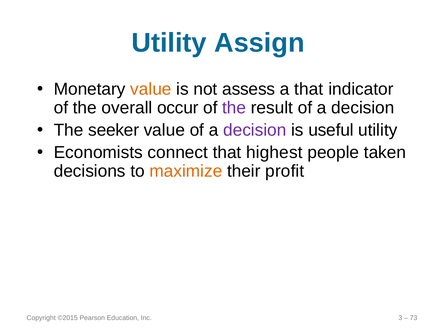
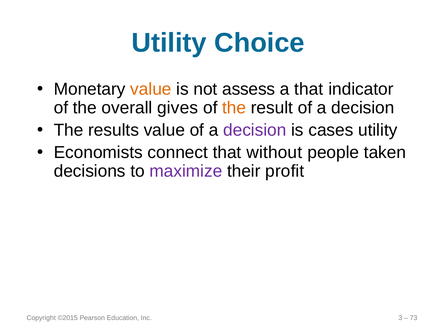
Assign: Assign -> Choice (259, 43)
occur: occur -> gives (178, 108)
the colour: purple -> orange (234, 108)
seeker: seeker -> results (114, 130)
useful: useful -> cases (331, 130)
highest: highest -> without (274, 153)
maximize colour: orange -> purple (186, 171)
